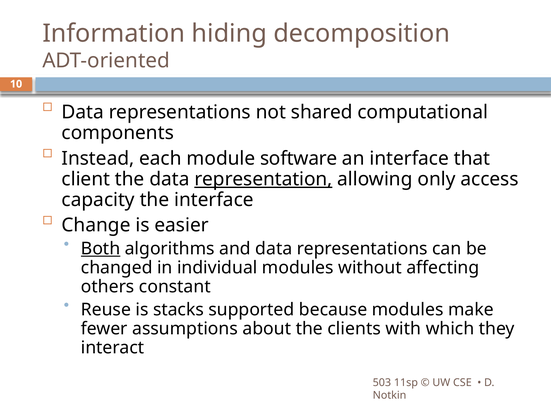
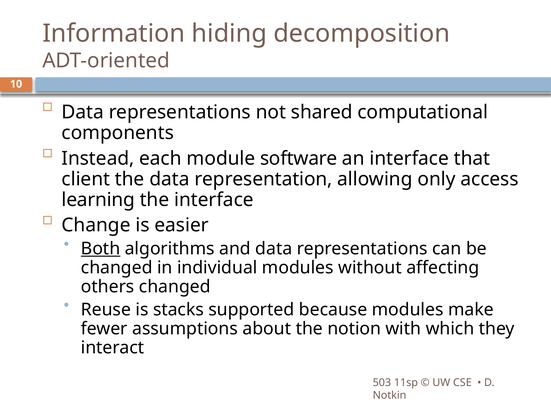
representation underline: present -> none (263, 179)
capacity: capacity -> learning (98, 199)
others constant: constant -> changed (175, 286)
clients: clients -> notion (354, 328)
